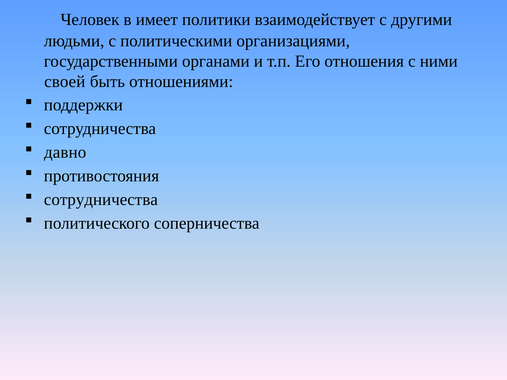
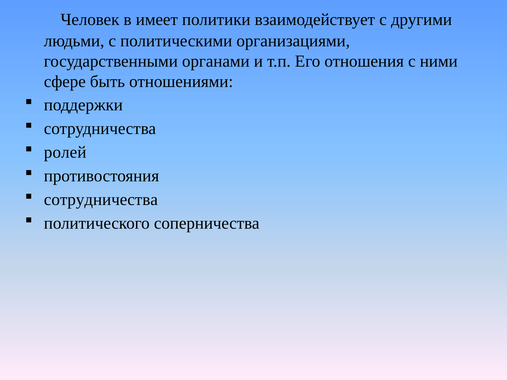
своей: своей -> сфере (65, 81)
давно: давно -> ролей (65, 152)
